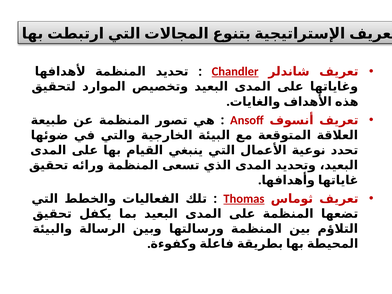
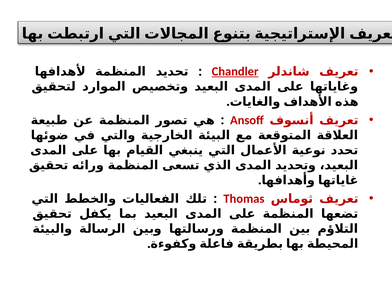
Thomas underline: present -> none (244, 199)
